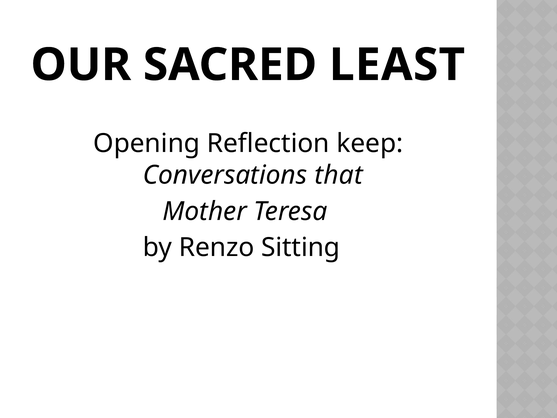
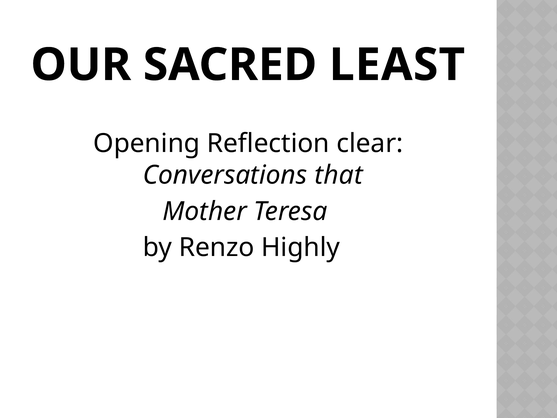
keep: keep -> clear (370, 143)
Sitting: Sitting -> Highly (301, 247)
